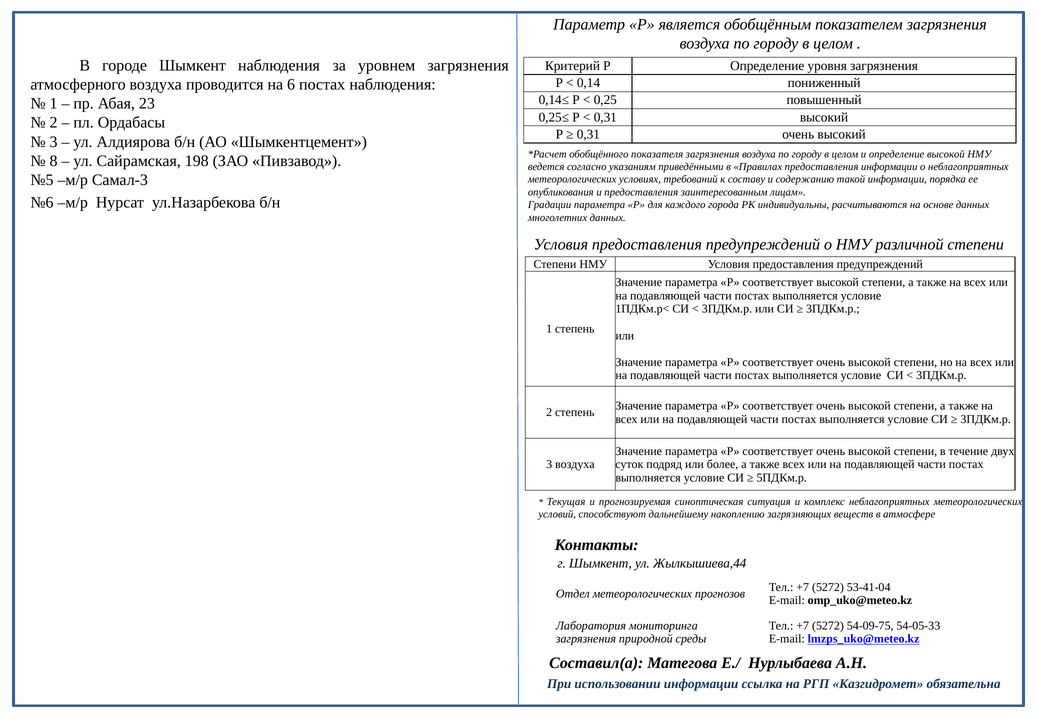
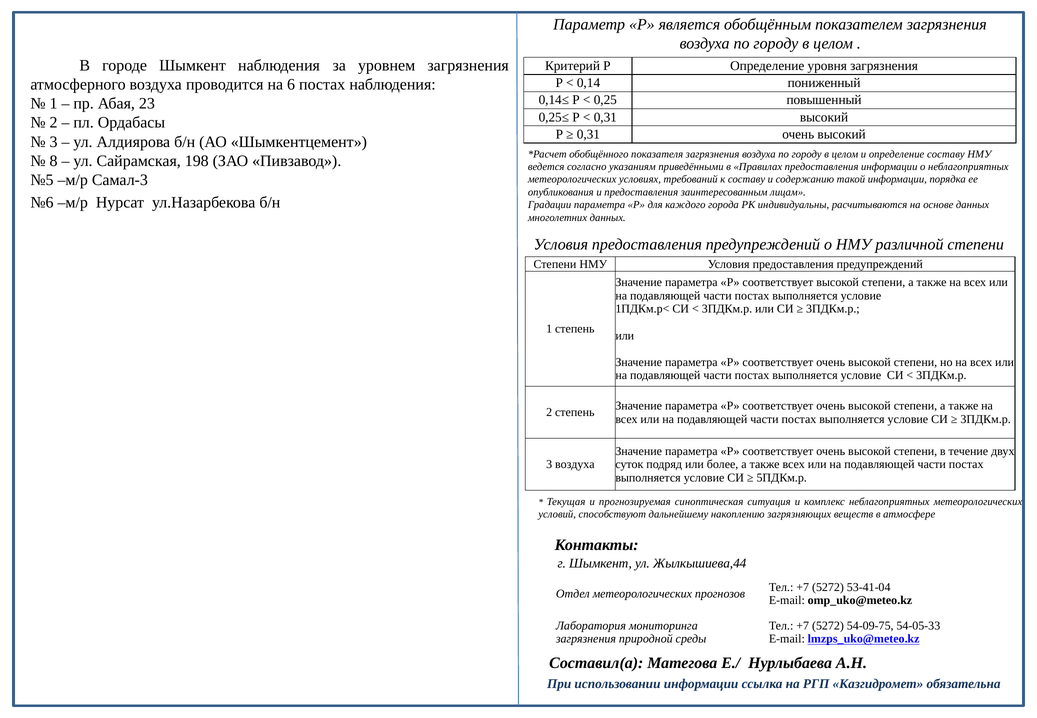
определение высокой: высокой -> составу (946, 154)
